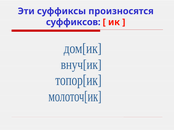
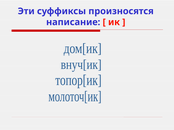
суффиксов: суффиксов -> написание (73, 22)
